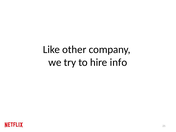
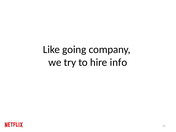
other: other -> going (74, 49)
